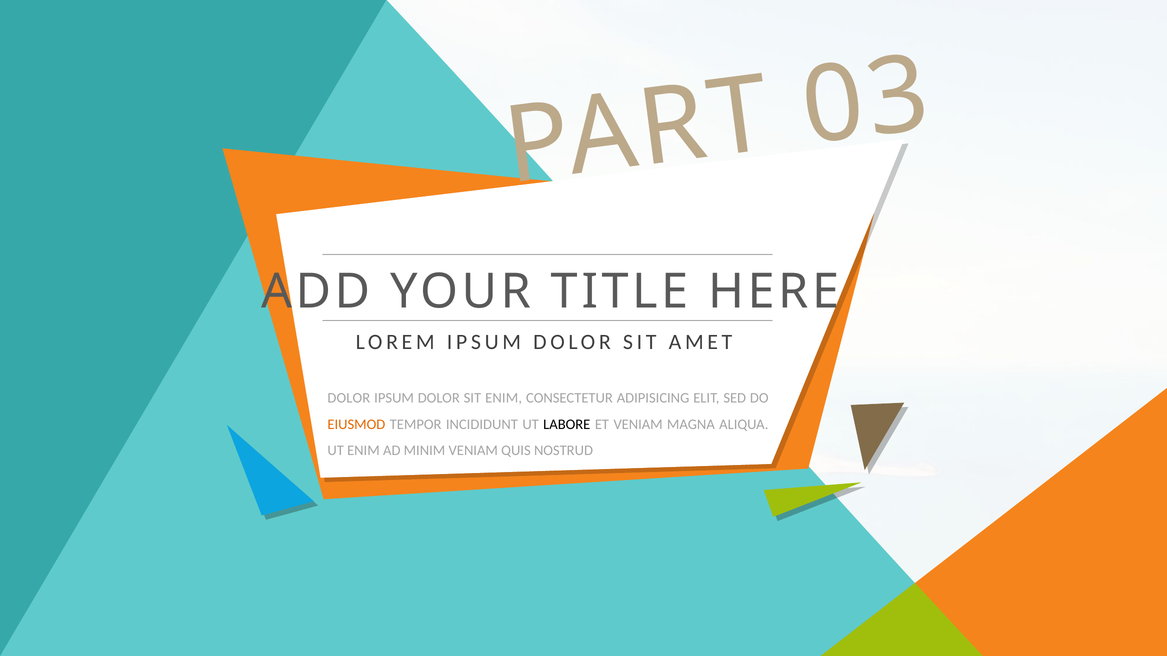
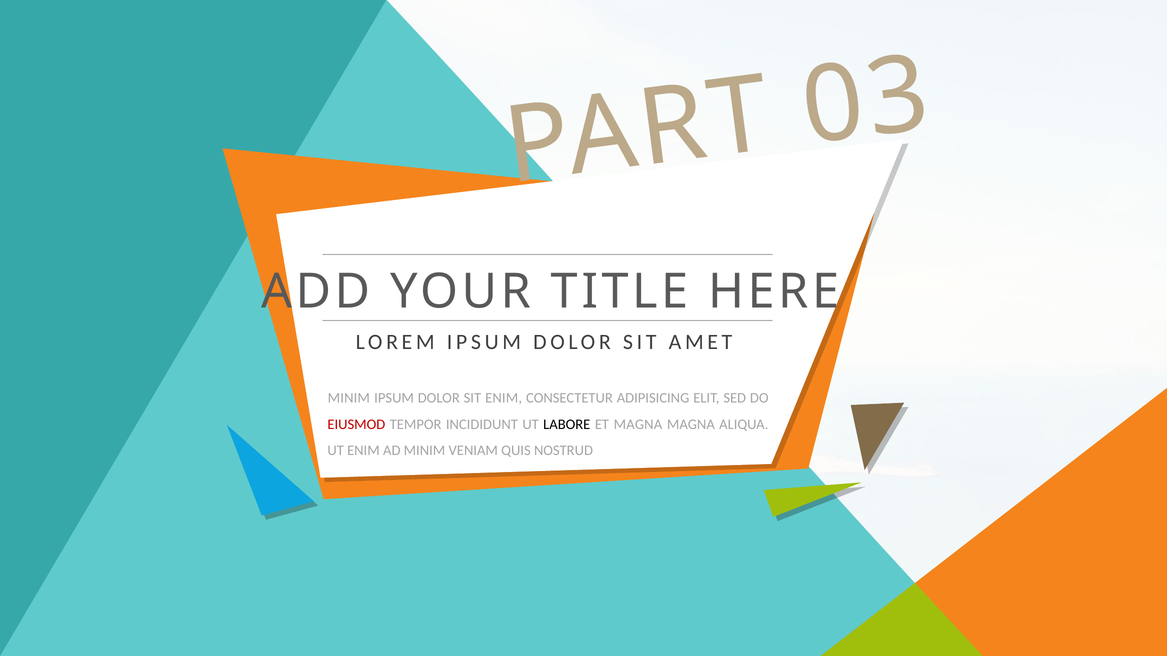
DOLOR: DOLOR -> MINIM (349, 398)
EIUSMOD colour: orange -> red (356, 425)
ET VENIAM: VENIAM -> MAGNA (638, 425)
